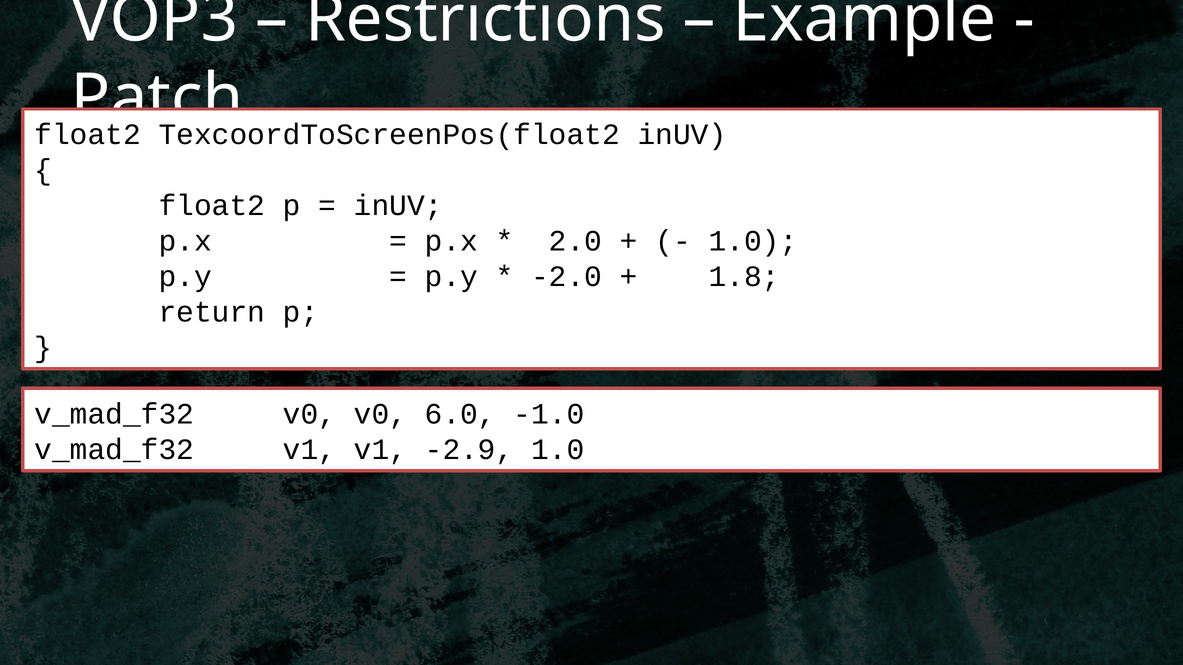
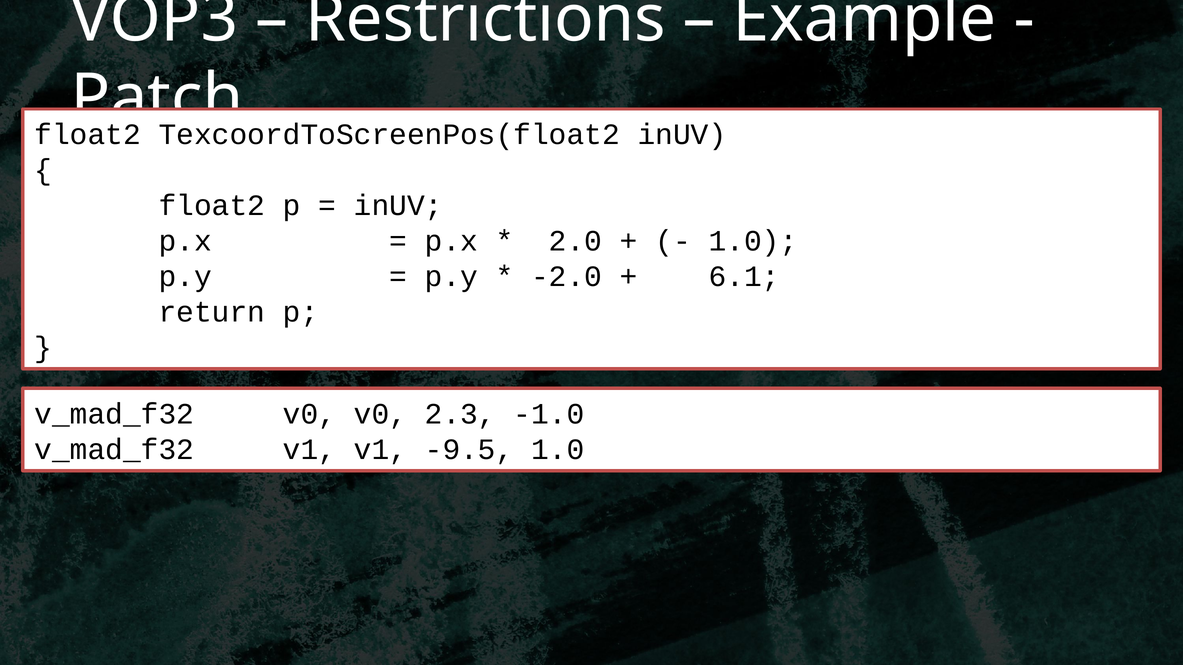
1.8: 1.8 -> 6.1 (744, 277)
6.0: 6.0 -> 2.3 (460, 414)
-2.9: -2.9 -> -9.5 (469, 450)
